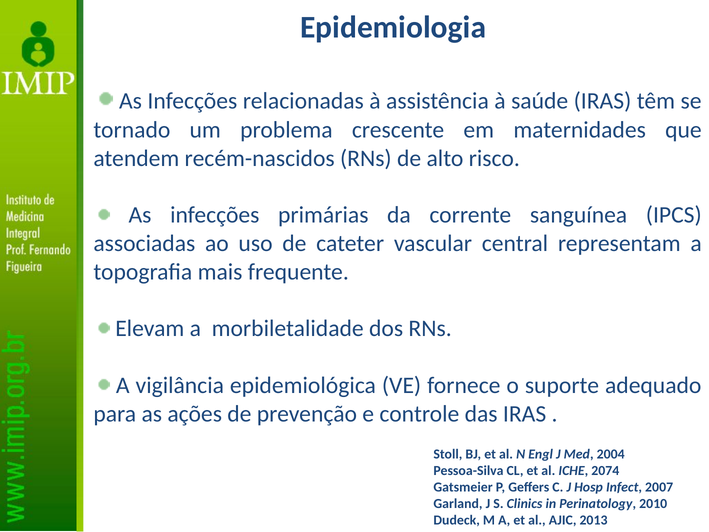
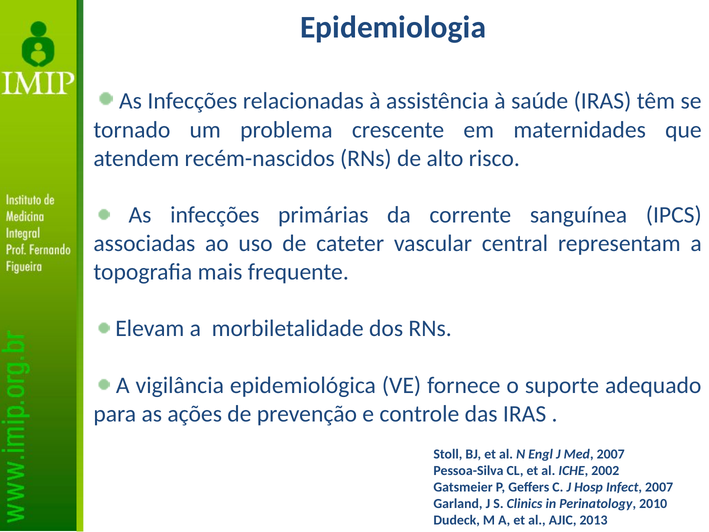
Med 2004: 2004 -> 2007 (611, 454)
2074: 2074 -> 2002 (605, 470)
